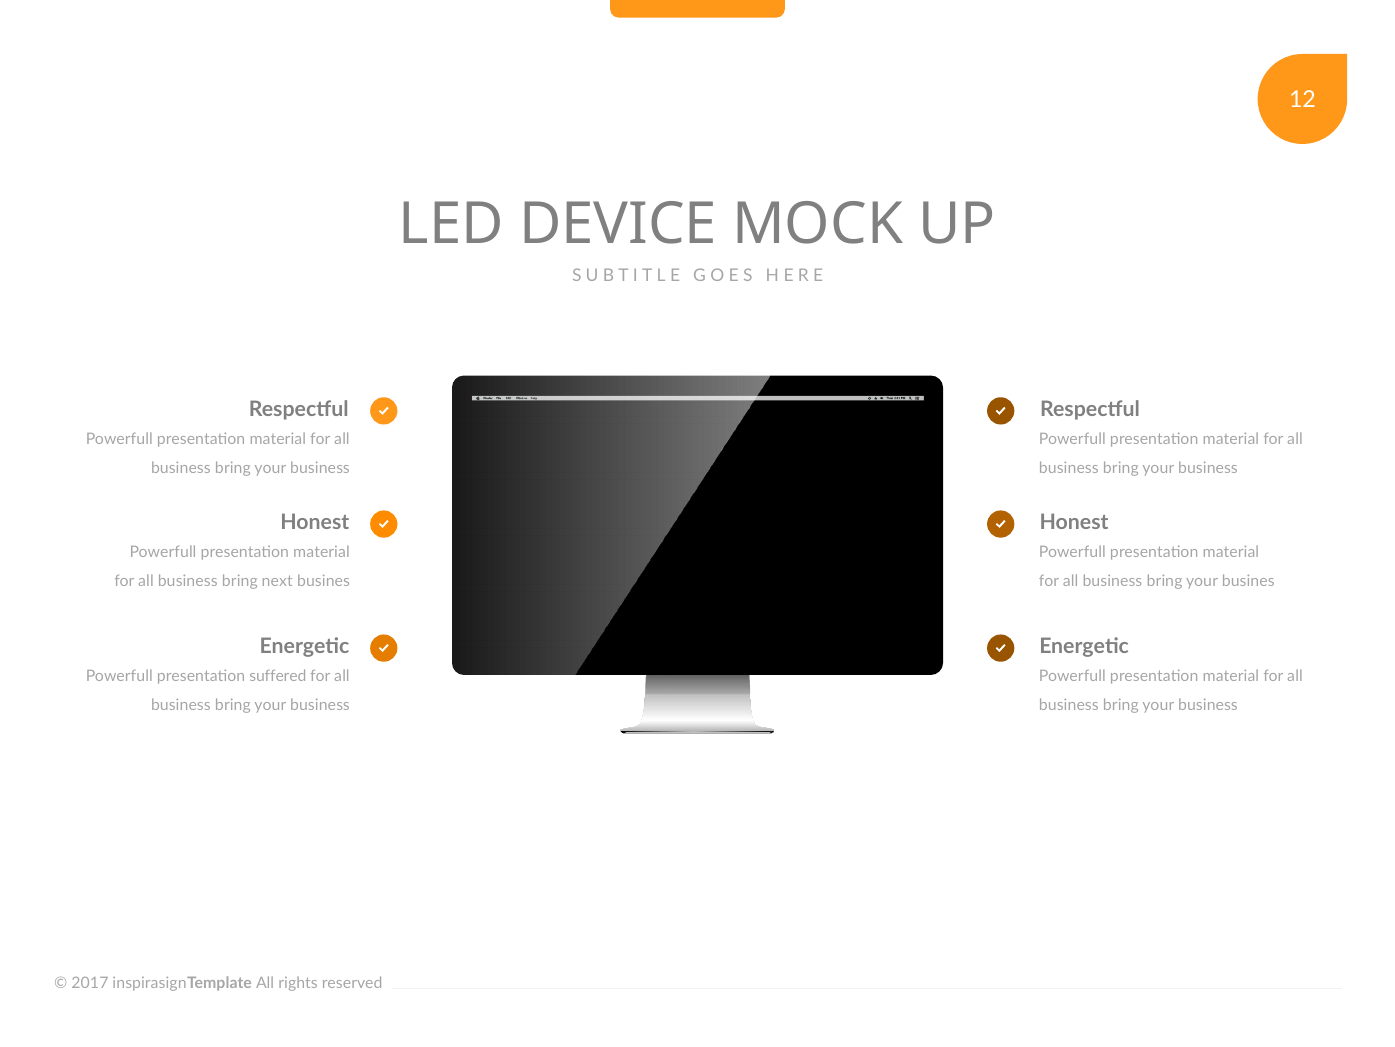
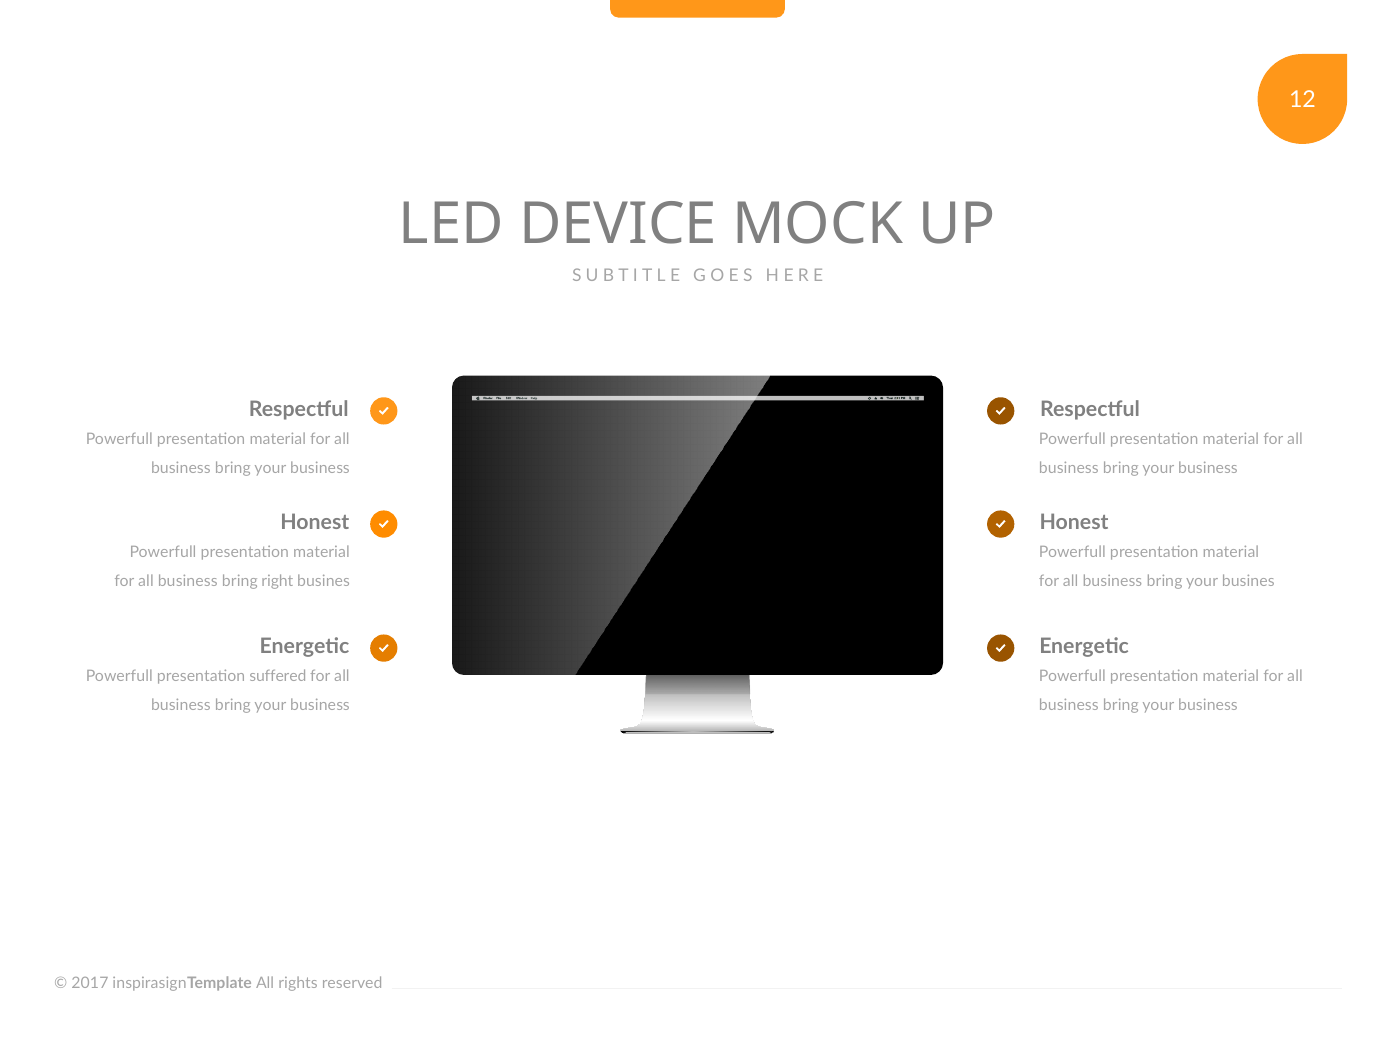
next: next -> right (277, 581)
